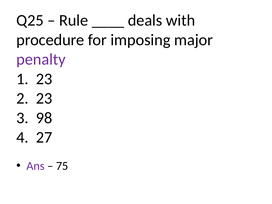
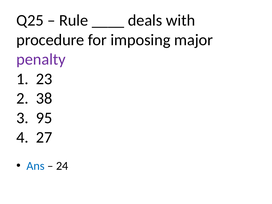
2 23: 23 -> 38 (44, 98)
98: 98 -> 95 (44, 118)
Ans colour: purple -> blue (36, 166)
75: 75 -> 24 (62, 166)
